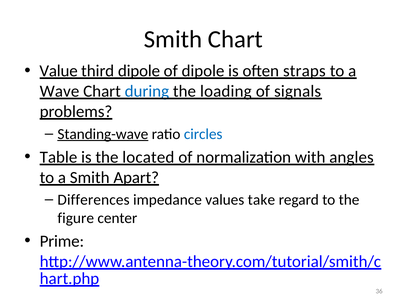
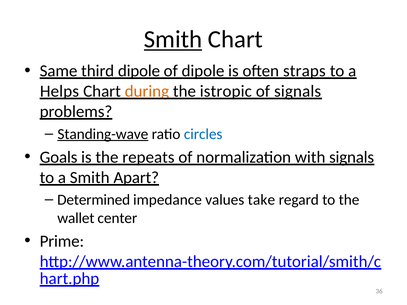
Smith underline: none -> present (173, 39)
Value: Value -> Same (59, 71)
Wave: Wave -> Helps (59, 91)
during colour: blue -> orange (147, 91)
loading: loading -> istropic (226, 91)
Table: Table -> Goals (59, 157)
located: located -> repeats (148, 157)
with angles: angles -> signals (352, 157)
Differences: Differences -> Determined (94, 200)
figure: figure -> wallet (76, 218)
